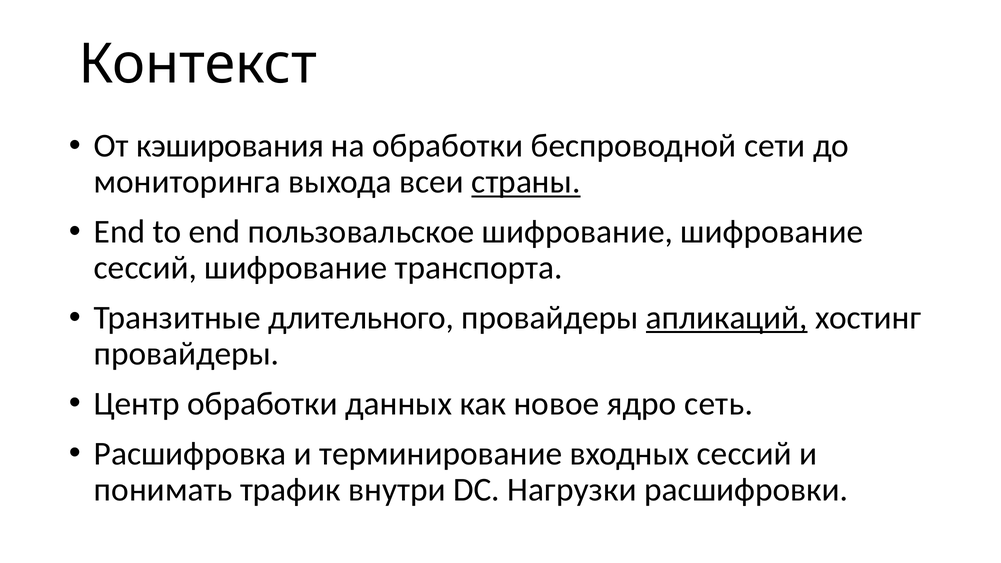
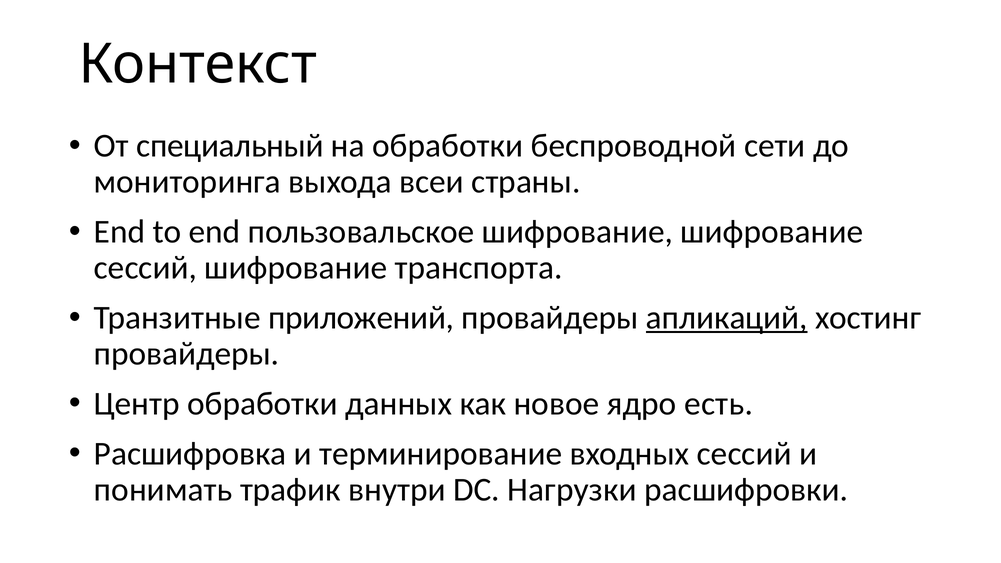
кэширования: кэширования -> специальный (230, 146)
страны underline: present -> none (526, 182)
длительного: длительного -> приложений (361, 318)
сеть: сеть -> есть (719, 404)
